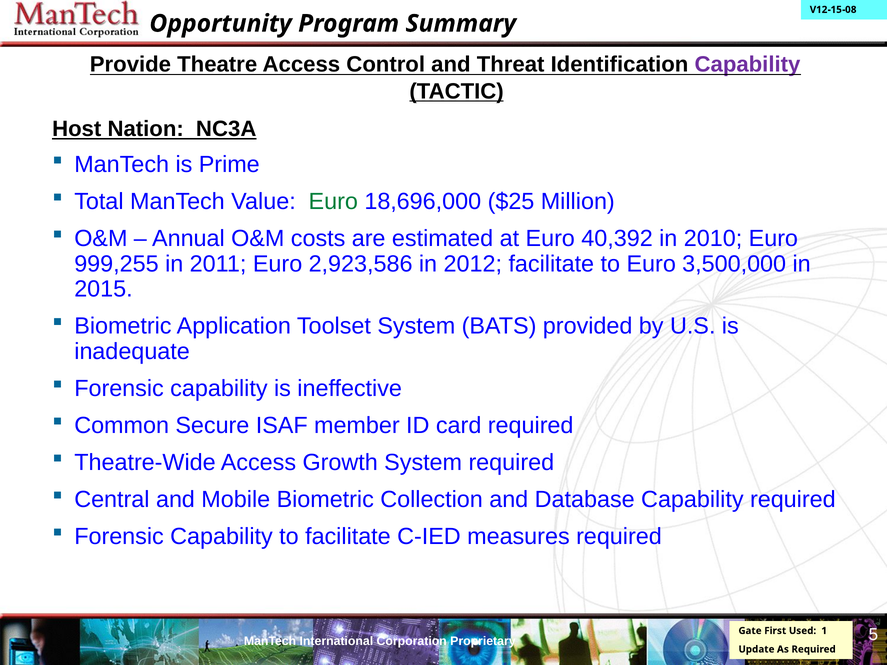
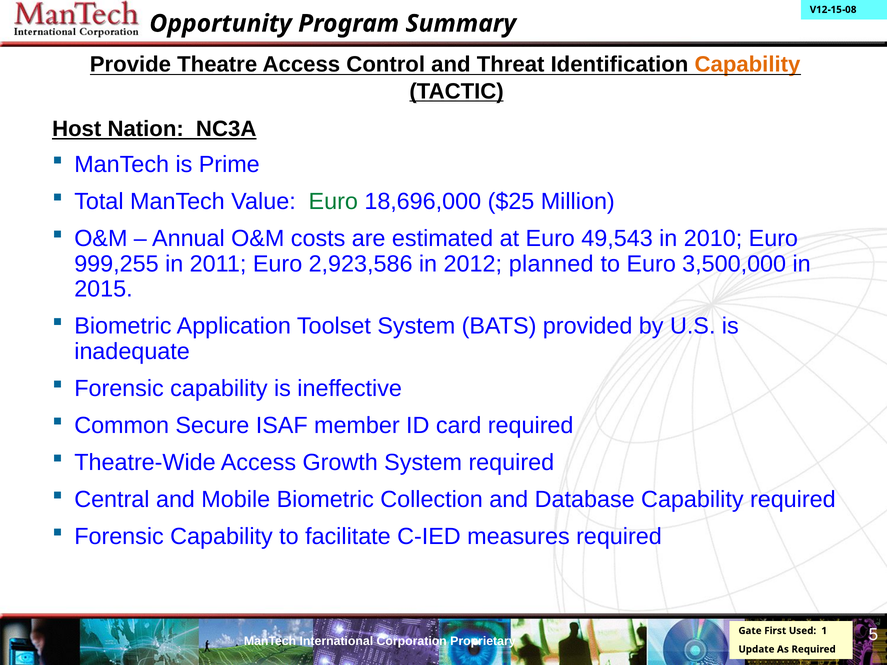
Capability colour: purple -> orange (747, 65)
40,392: 40,392 -> 49,543 (617, 239)
2012 facilitate: facilitate -> planned (551, 264)
